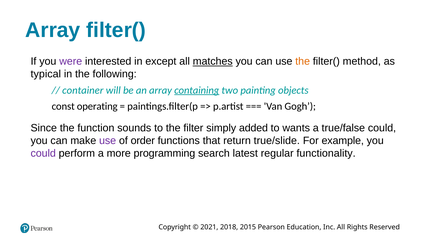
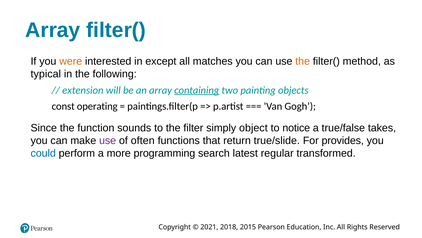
were colour: purple -> orange (71, 61)
matches underline: present -> none (213, 61)
container: container -> extension (83, 90)
added: added -> object (253, 128)
wants: wants -> notice (296, 128)
true/false could: could -> takes (382, 128)
order: order -> often (143, 140)
example: example -> provides (343, 140)
could colour: purple -> blue (43, 153)
functionality: functionality -> transformed (326, 153)
